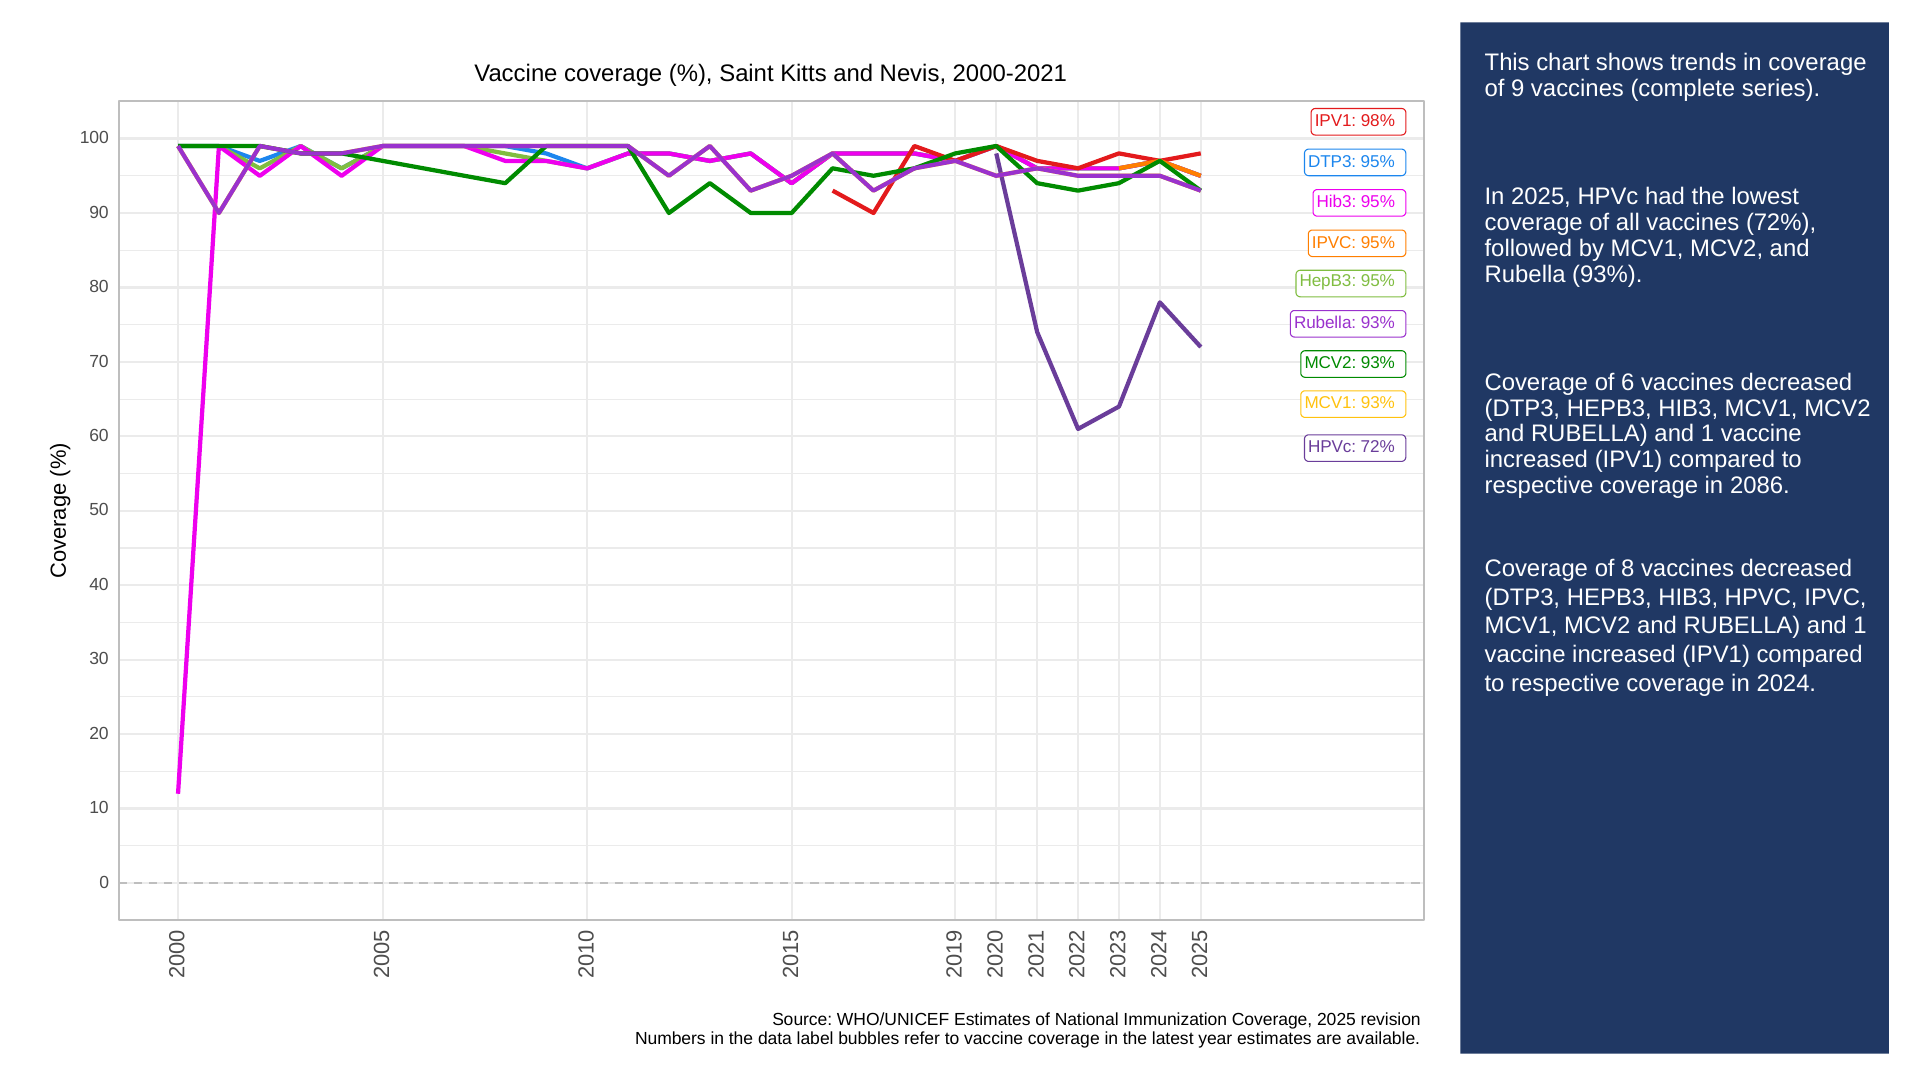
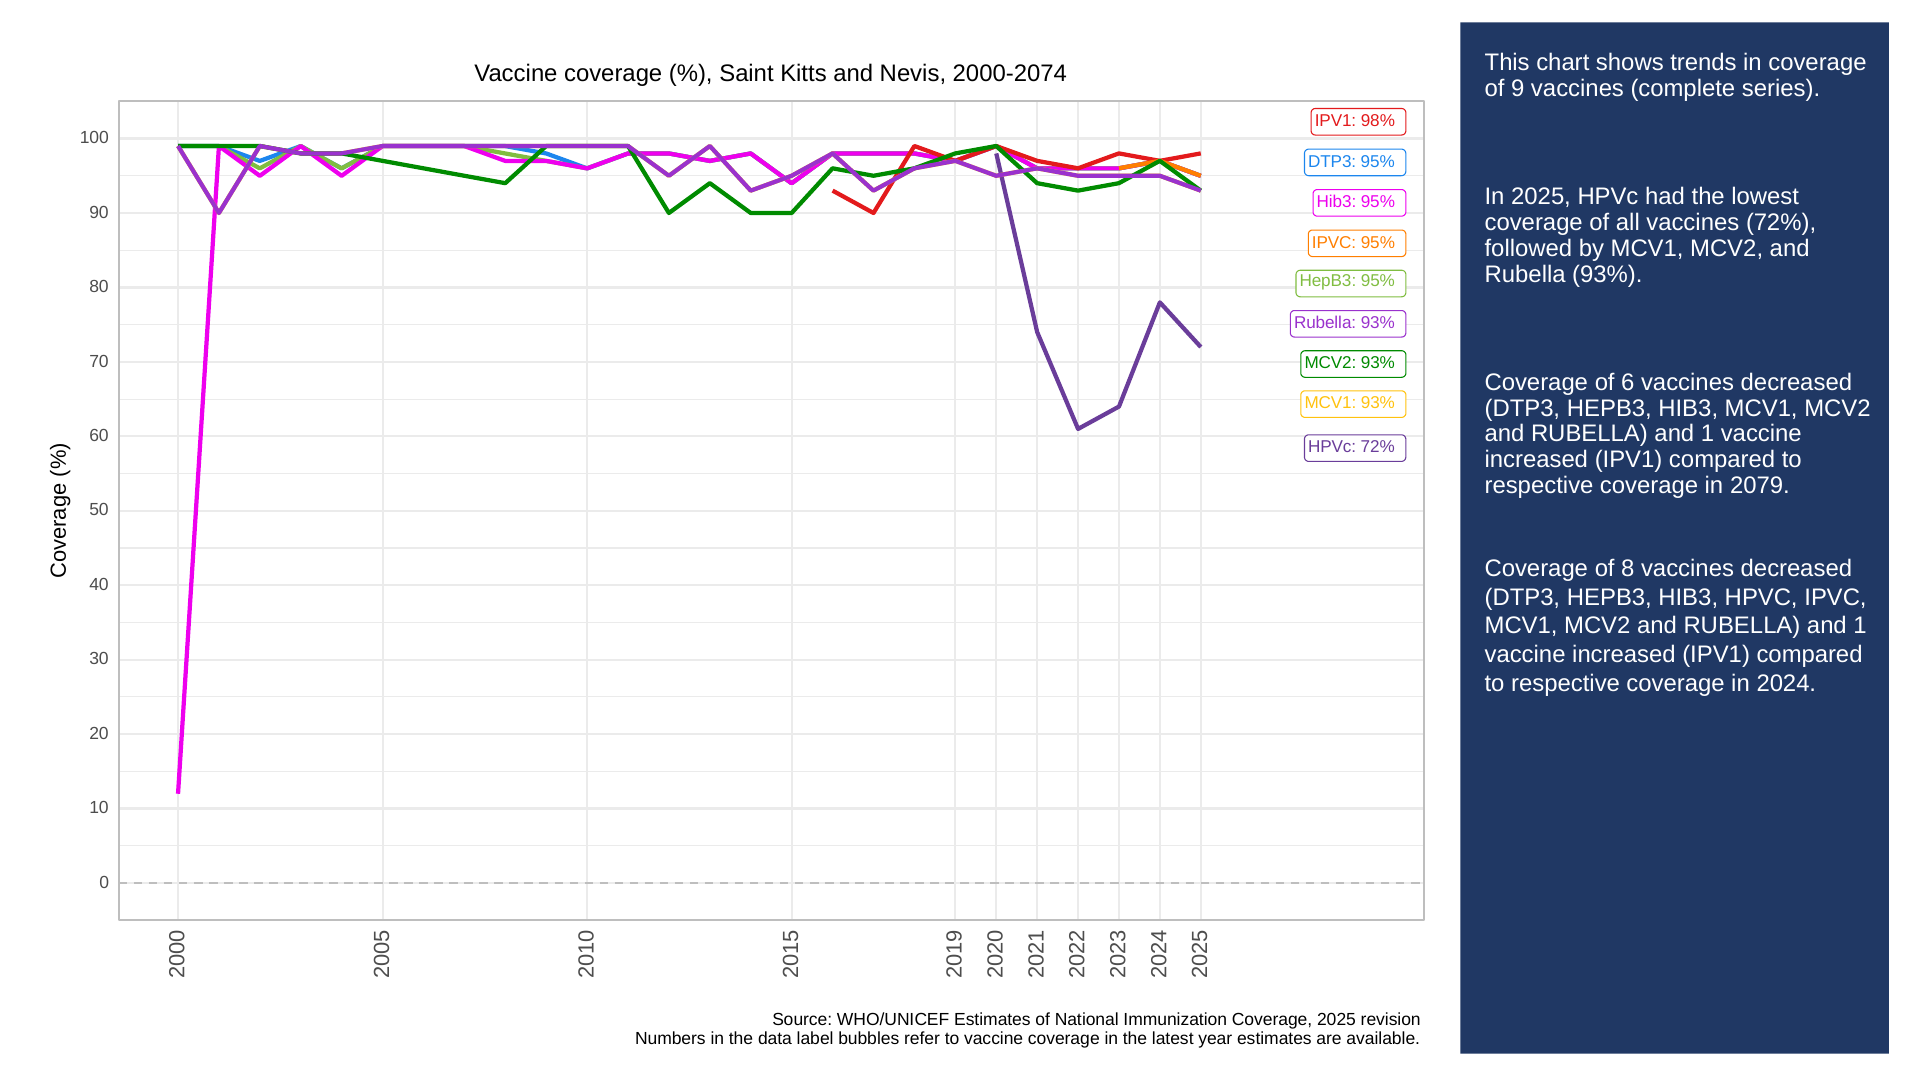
2000-2021: 2000-2021 -> 2000-2074 (1010, 73)
2086: 2086 -> 2079 (1760, 486)
